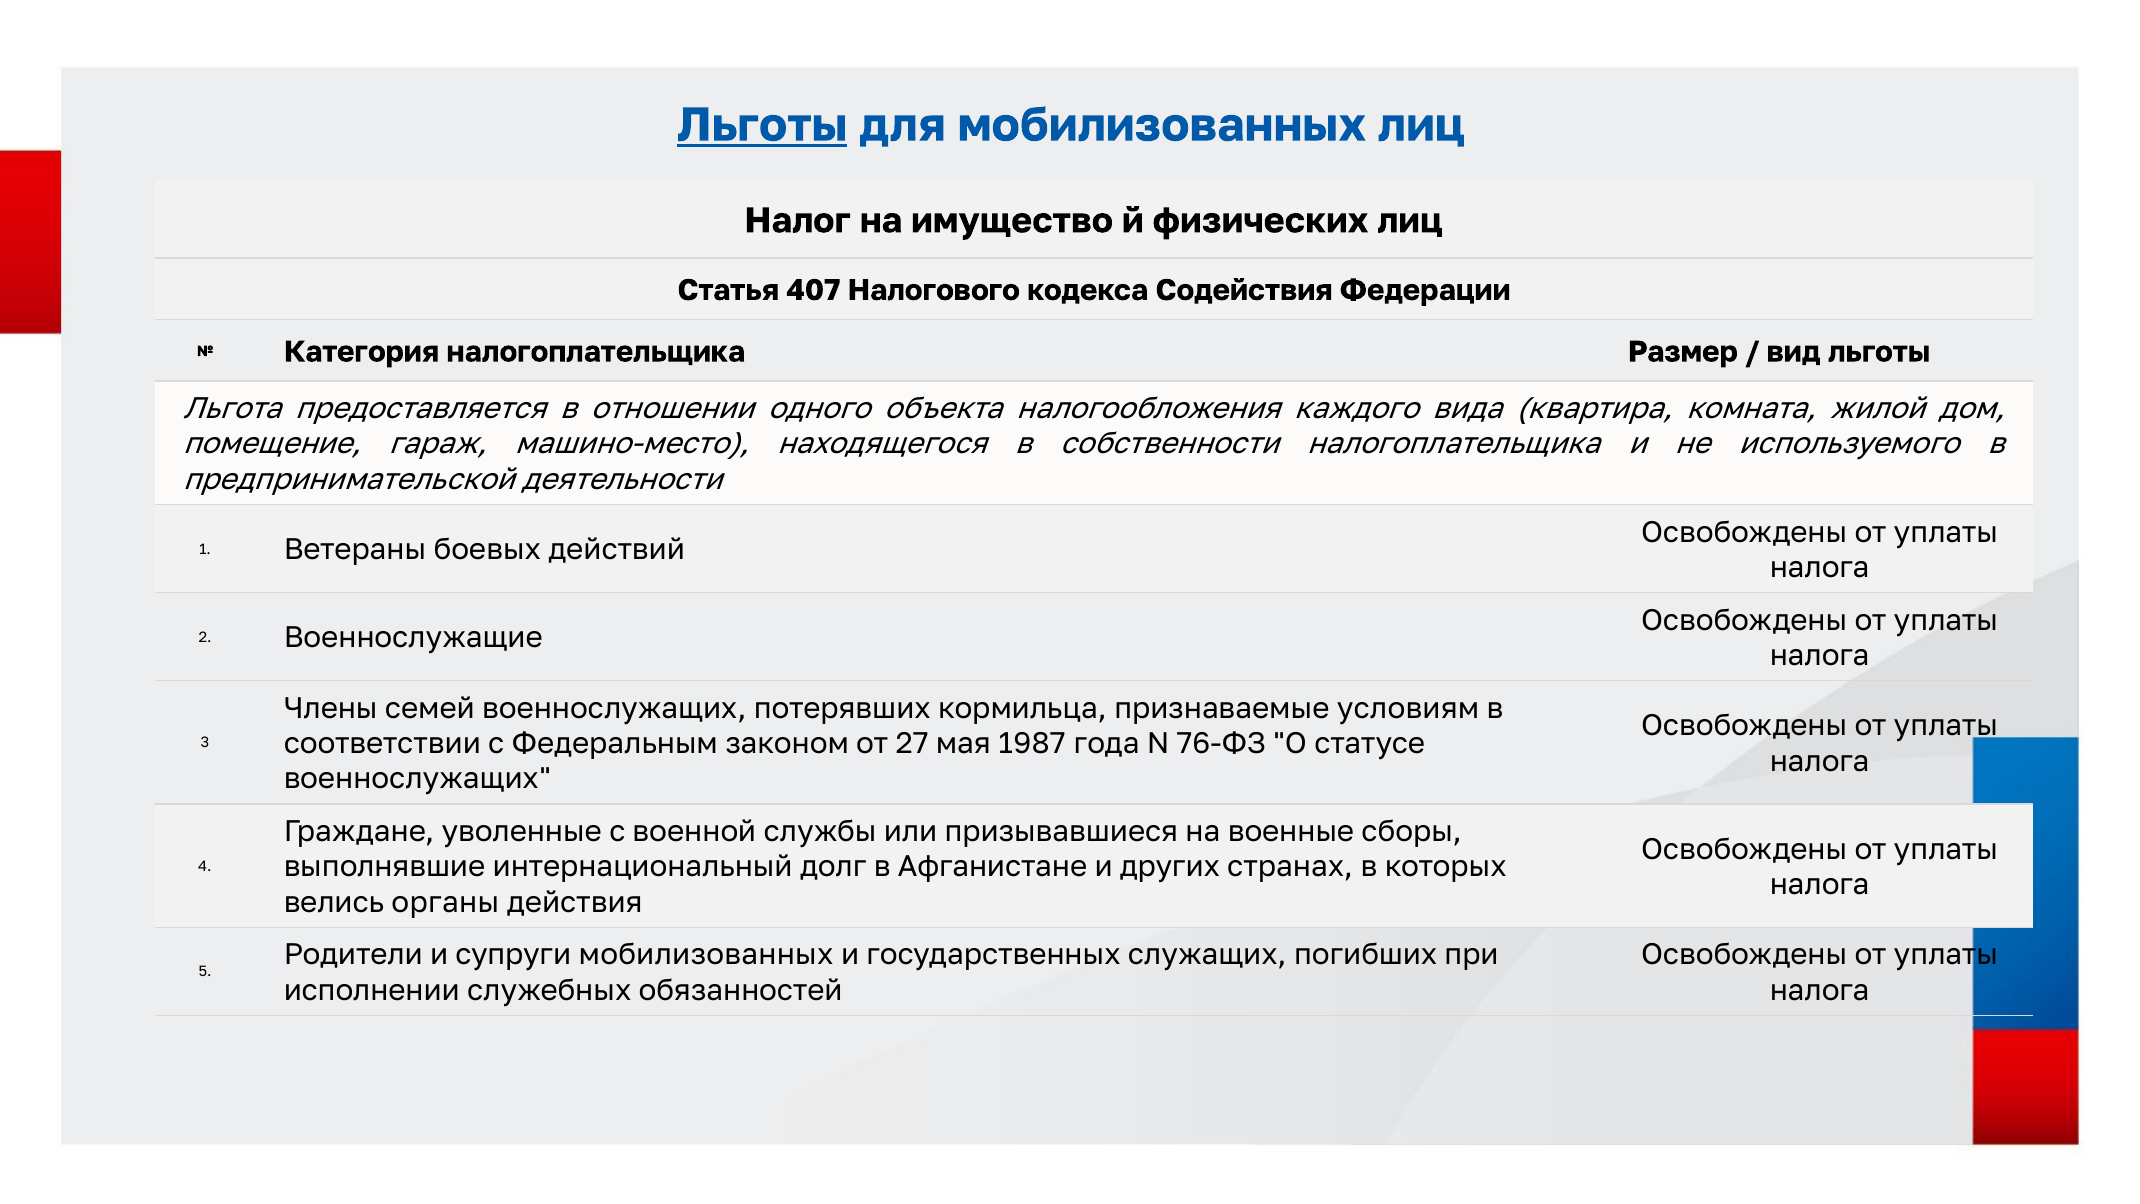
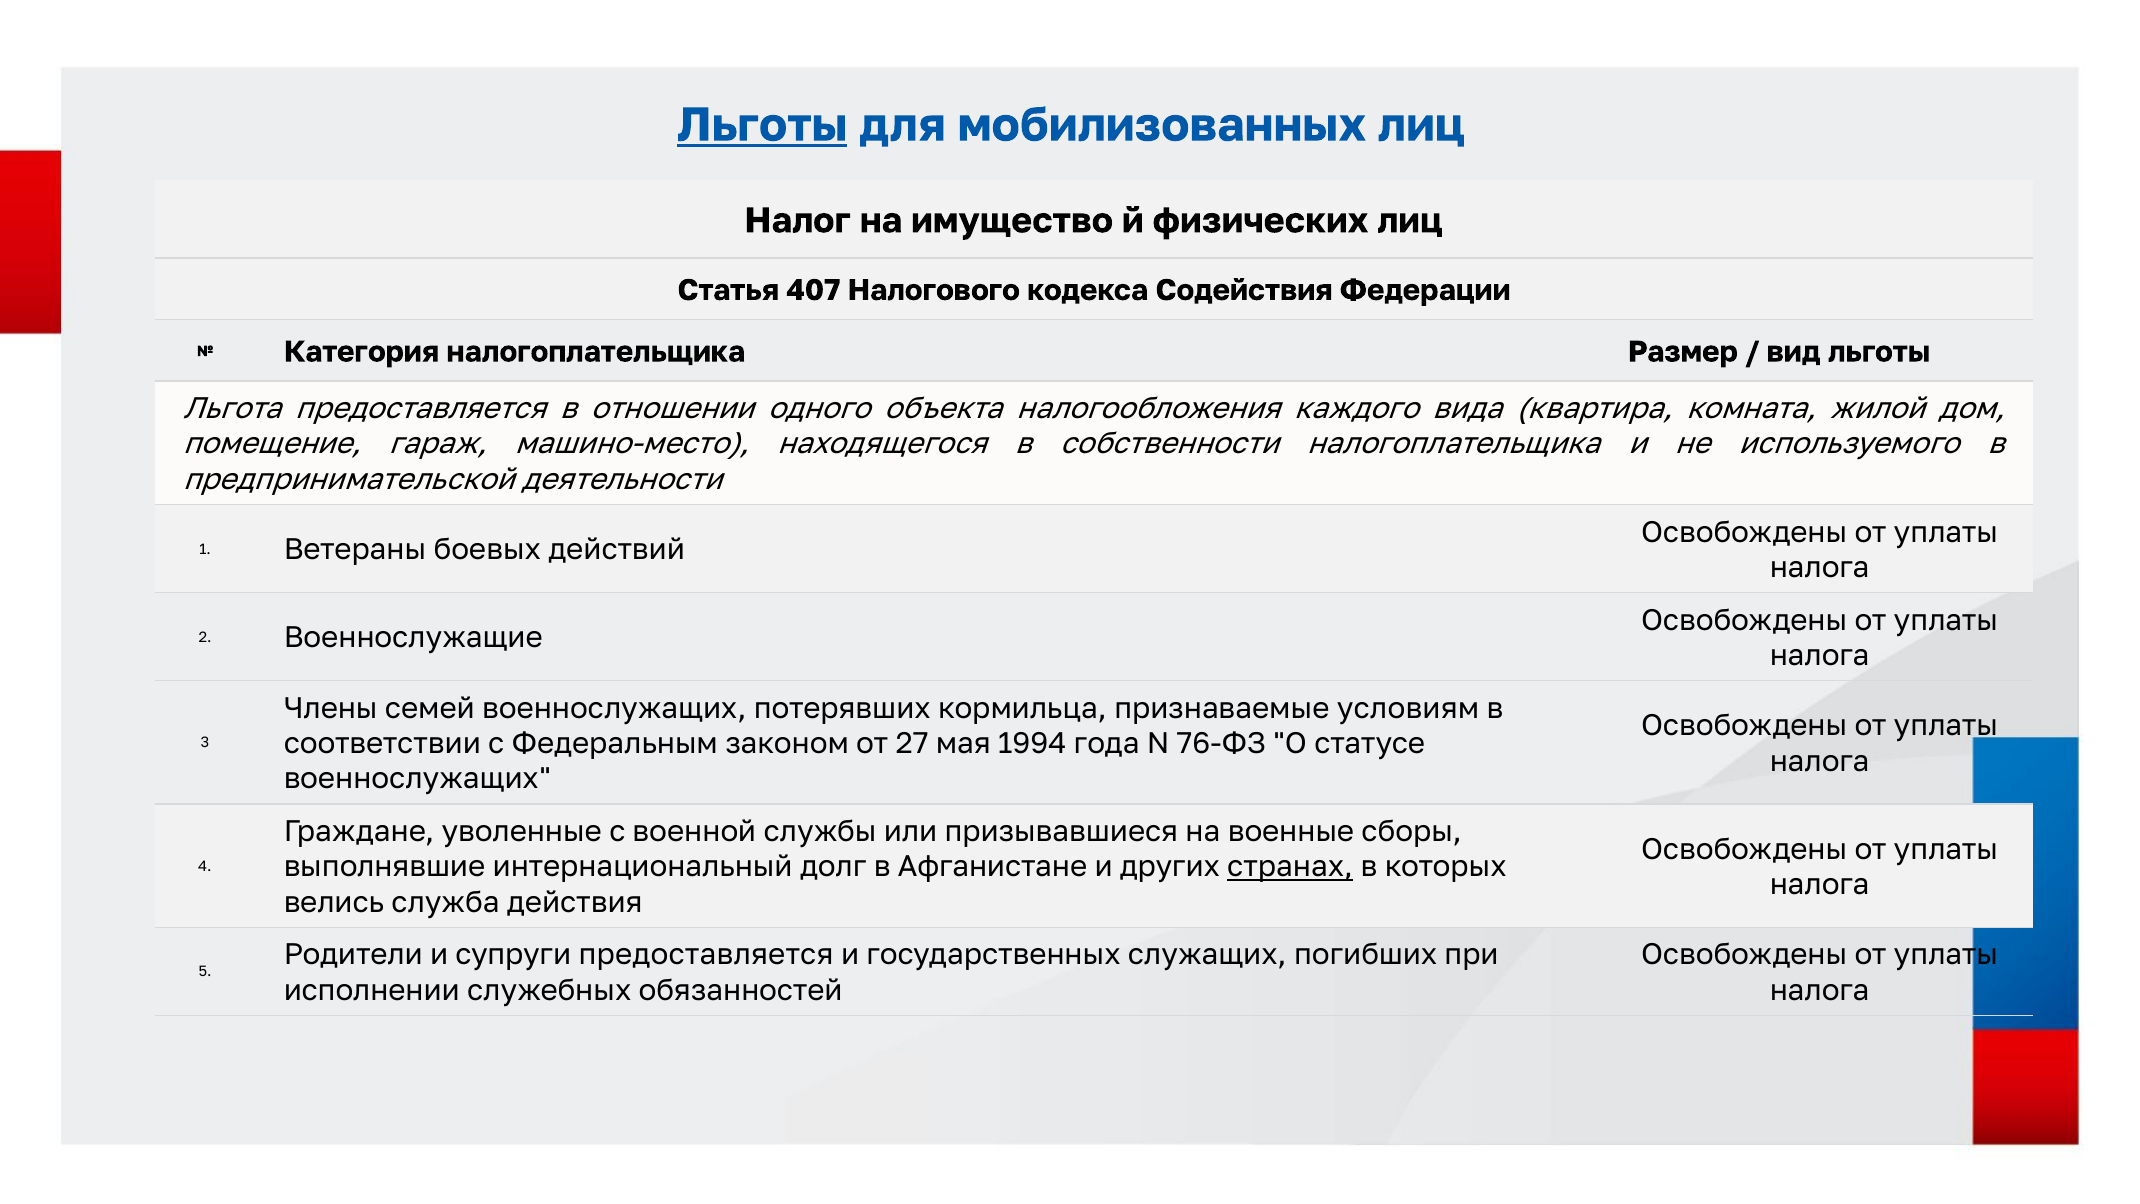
1987: 1987 -> 1994 (1032, 743)
странах underline: none -> present (1290, 867)
органы: органы -> служба (446, 902)
супруги мобилизованных: мобилизованных -> предоставляется (706, 955)
